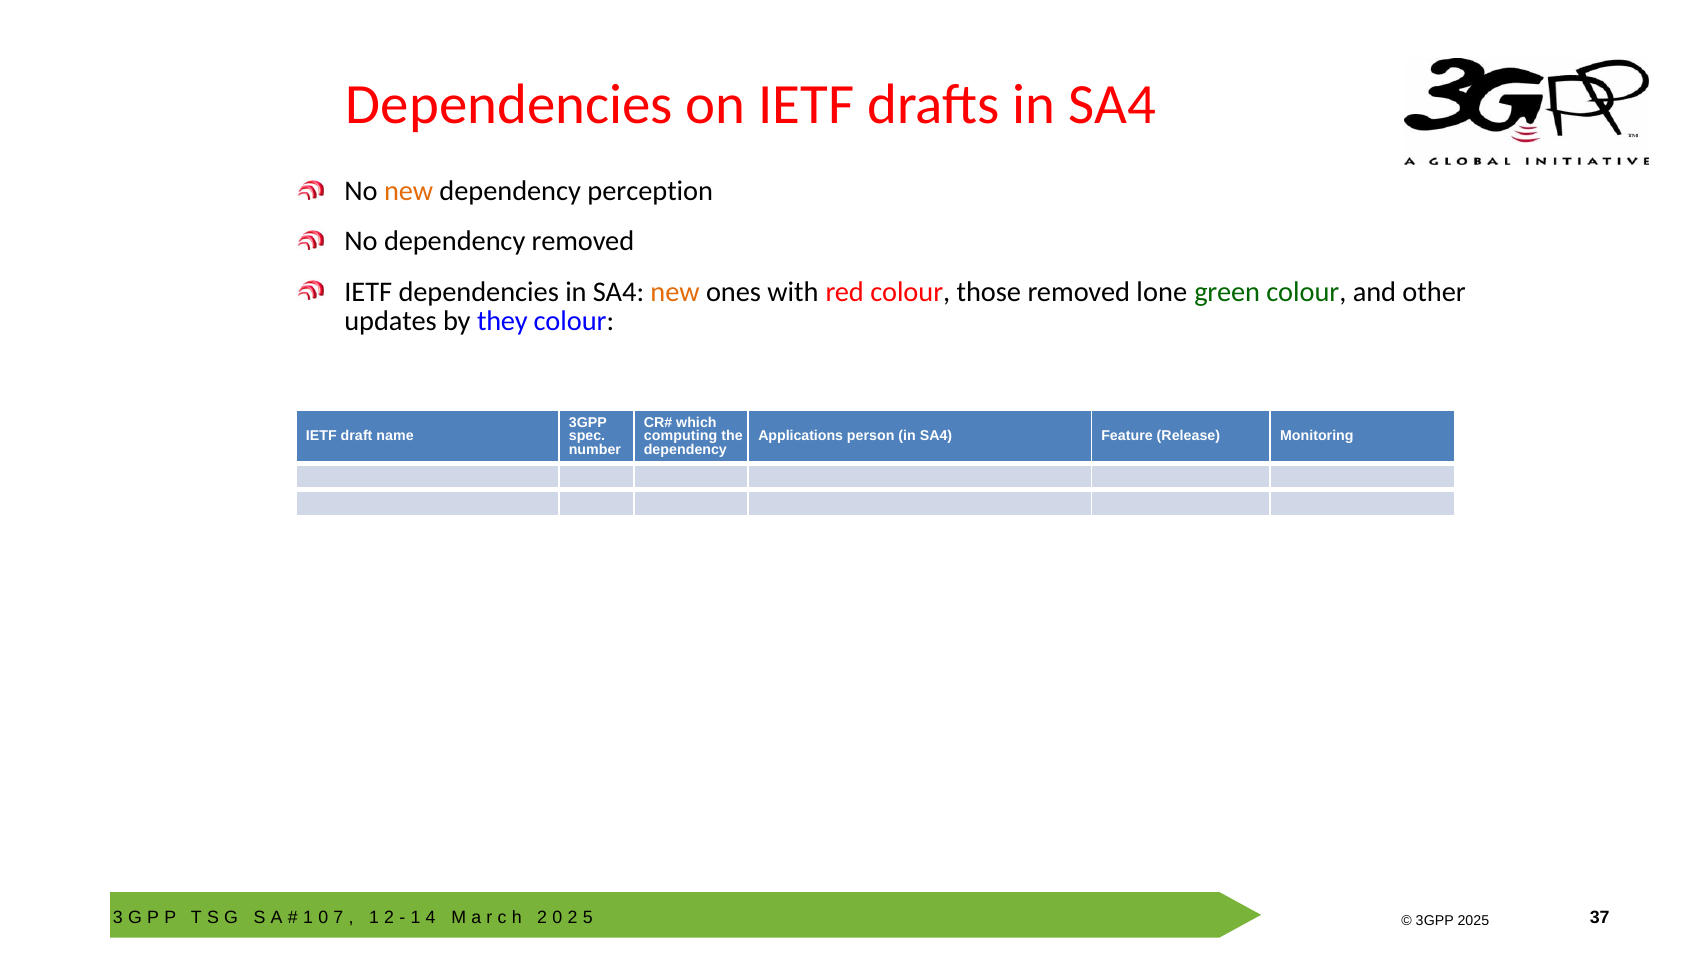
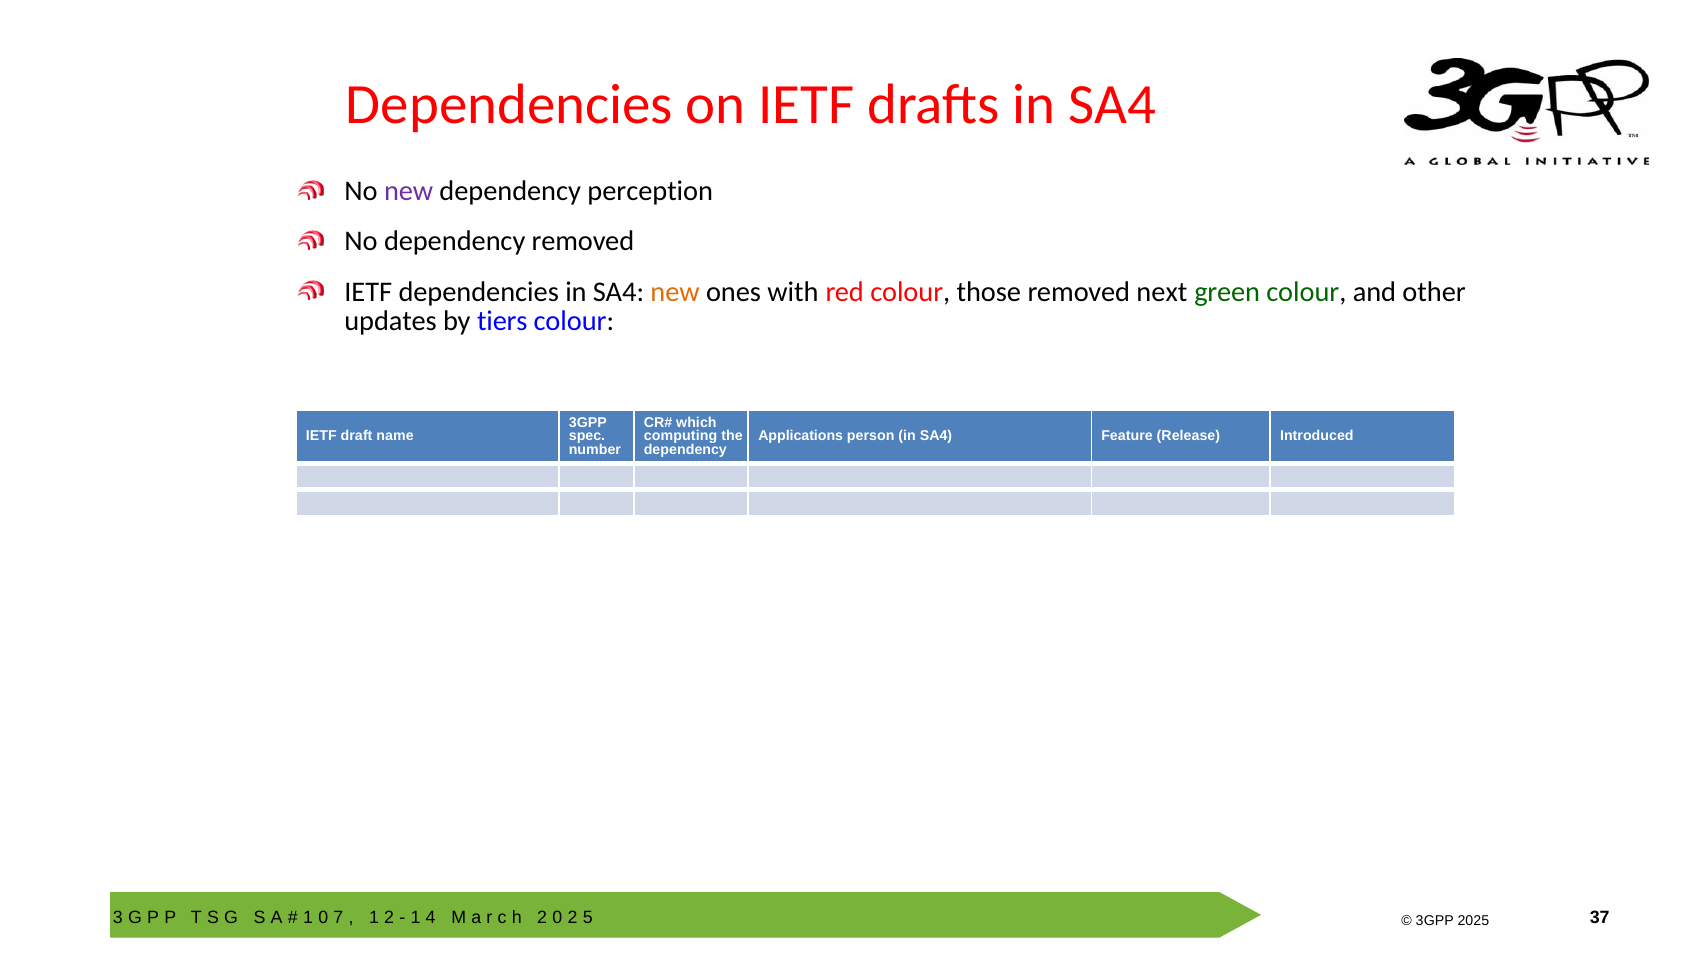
new colour: orange -> purple (409, 191)
lone: lone -> next (1162, 292)
they: they -> tiers (502, 321)
Monitoring: Monitoring -> Introduced (1317, 436)
